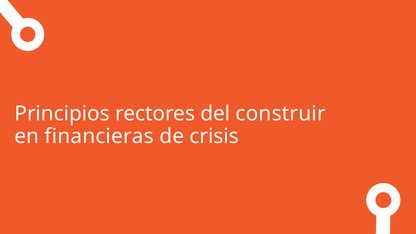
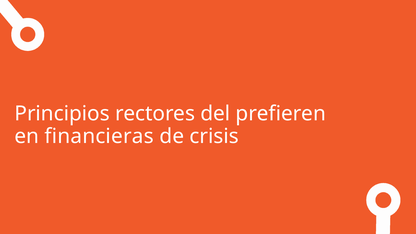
construir: construir -> prefieren (281, 114)
